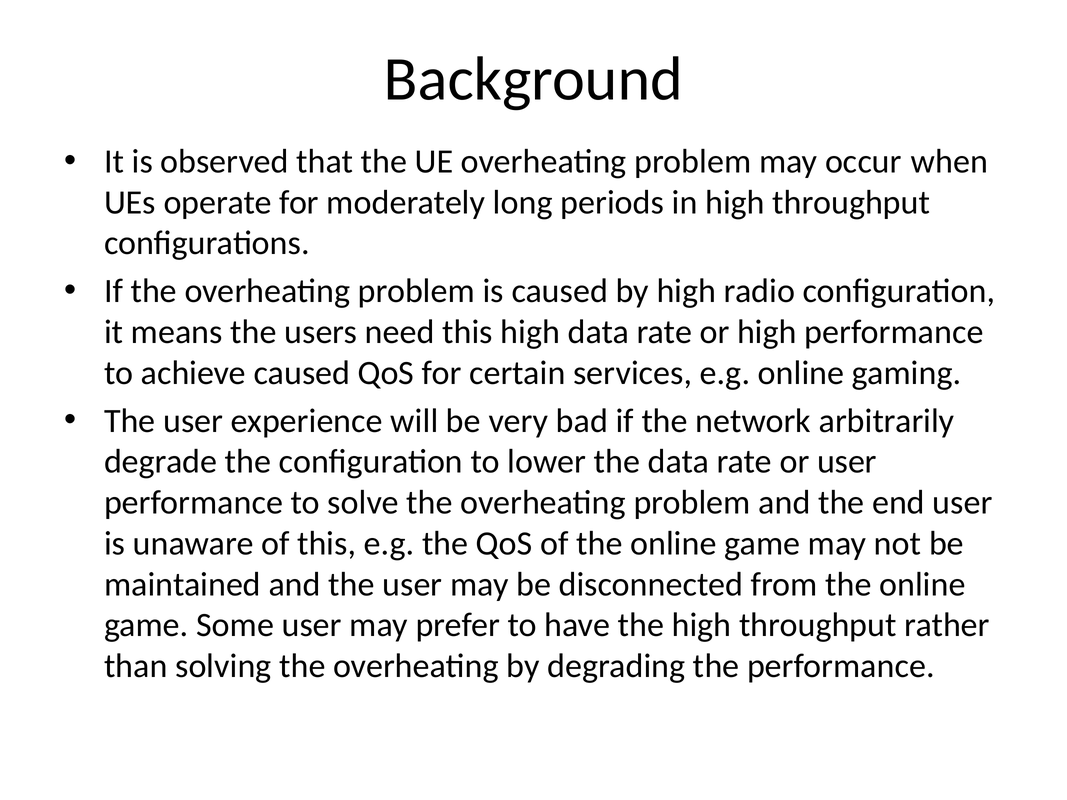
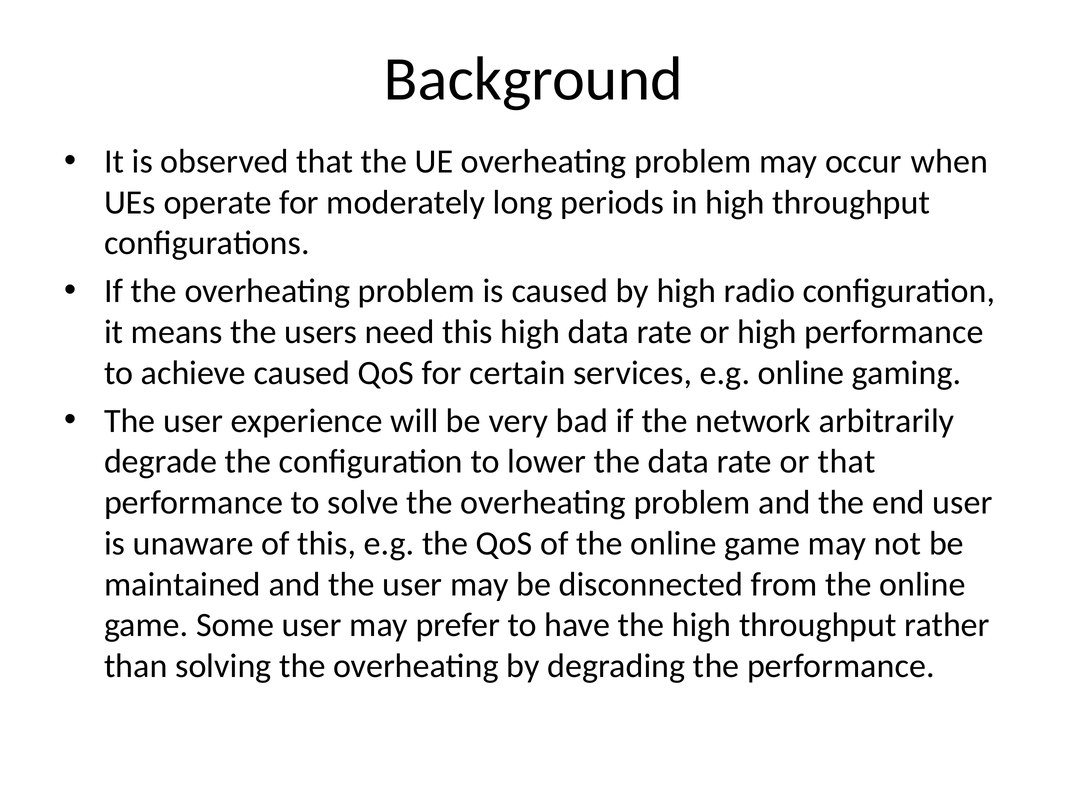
or user: user -> that (847, 462)
